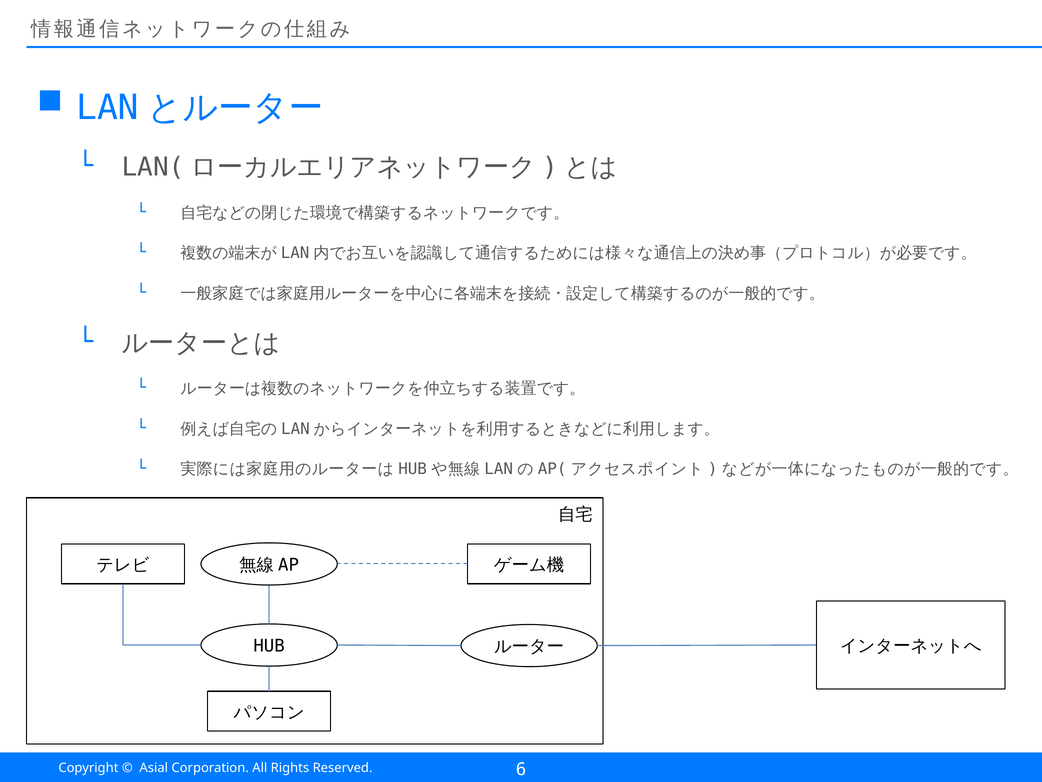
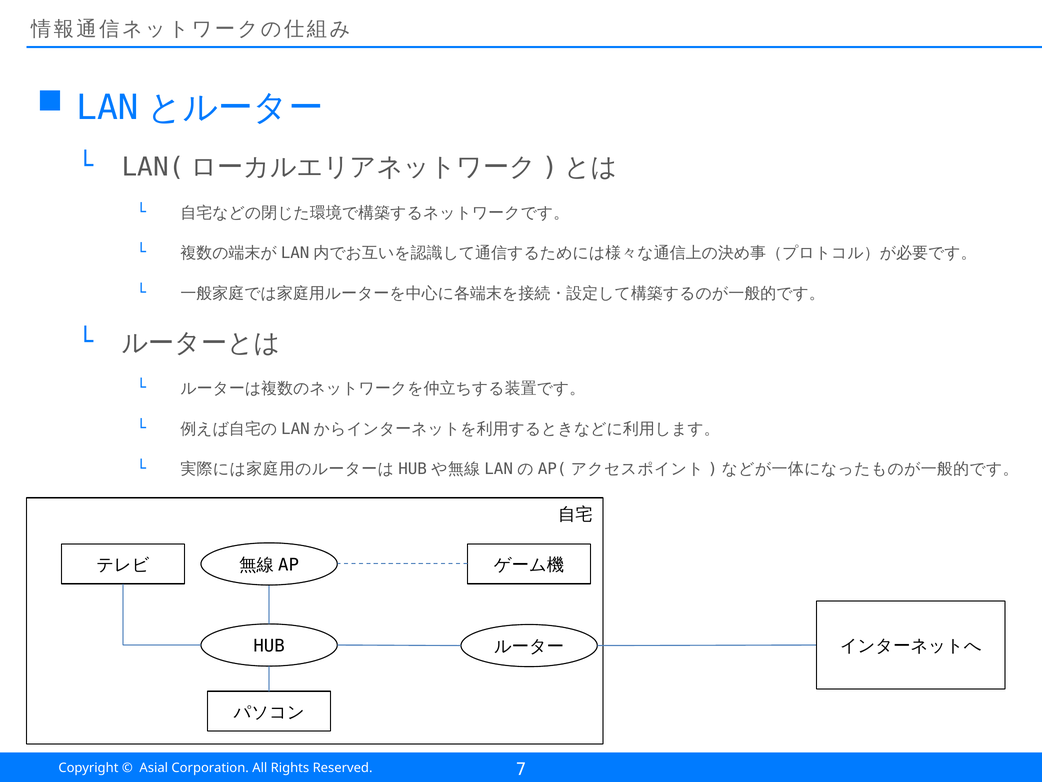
6: 6 -> 7 (521, 769)
